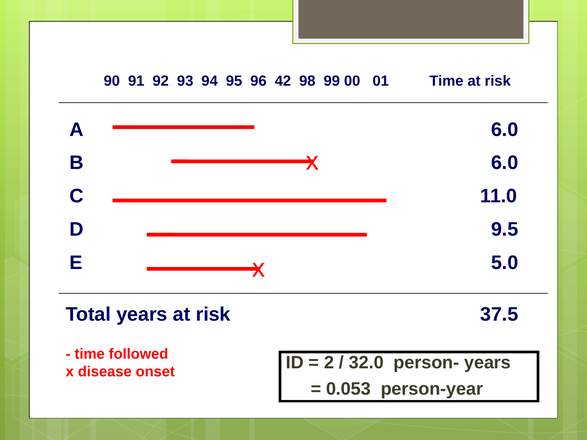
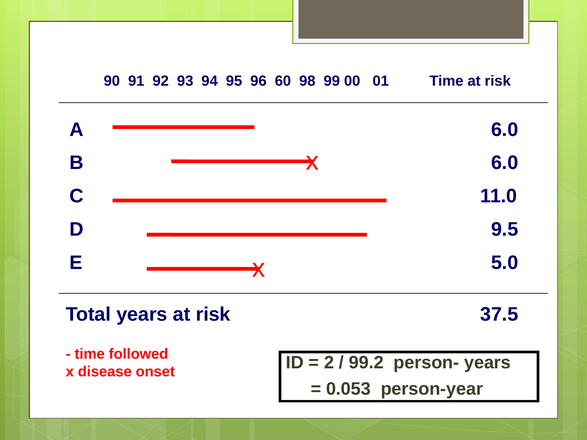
42: 42 -> 60 (283, 81)
32.0: 32.0 -> 99.2 (366, 363)
